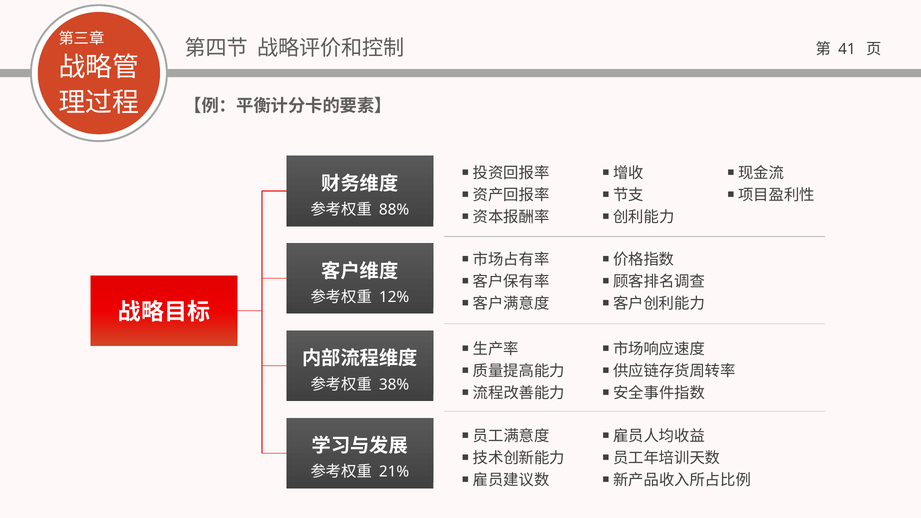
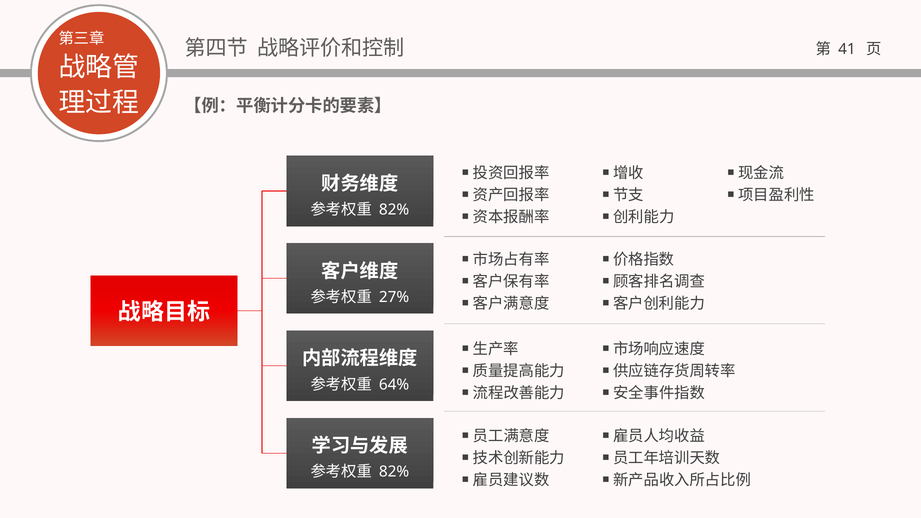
88%: 88% -> 82% (394, 210)
12%: 12% -> 27% (394, 297)
38%: 38% -> 64% (394, 385)
21%: 21% -> 82% (394, 472)
